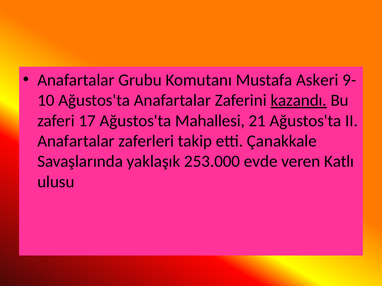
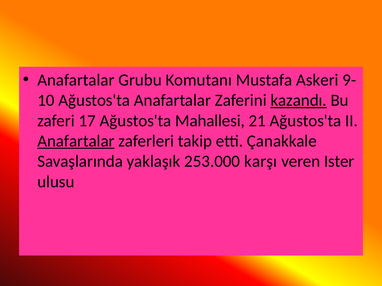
Anafartalar underline: none -> present (76, 141)
evde: evde -> karşı (261, 162)
Katlı: Katlı -> Ister (339, 162)
